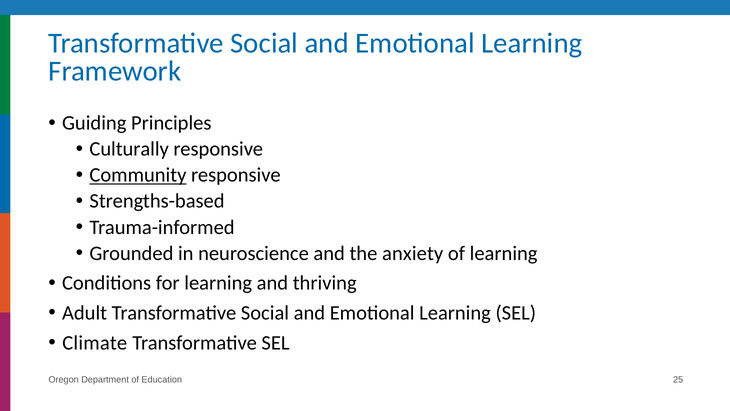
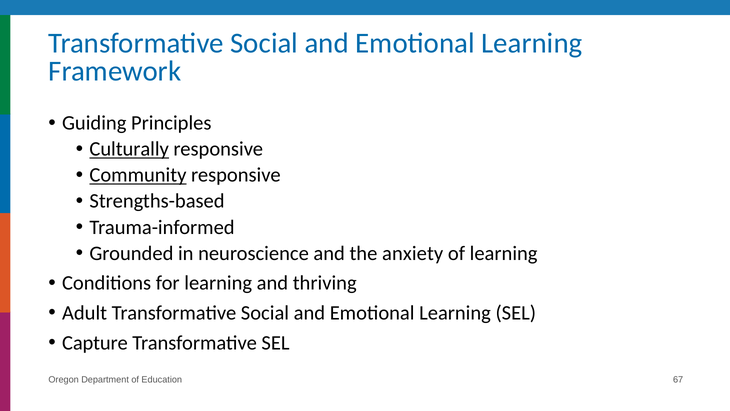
Culturally underline: none -> present (129, 149)
Climate: Climate -> Capture (95, 342)
25: 25 -> 67 (678, 379)
